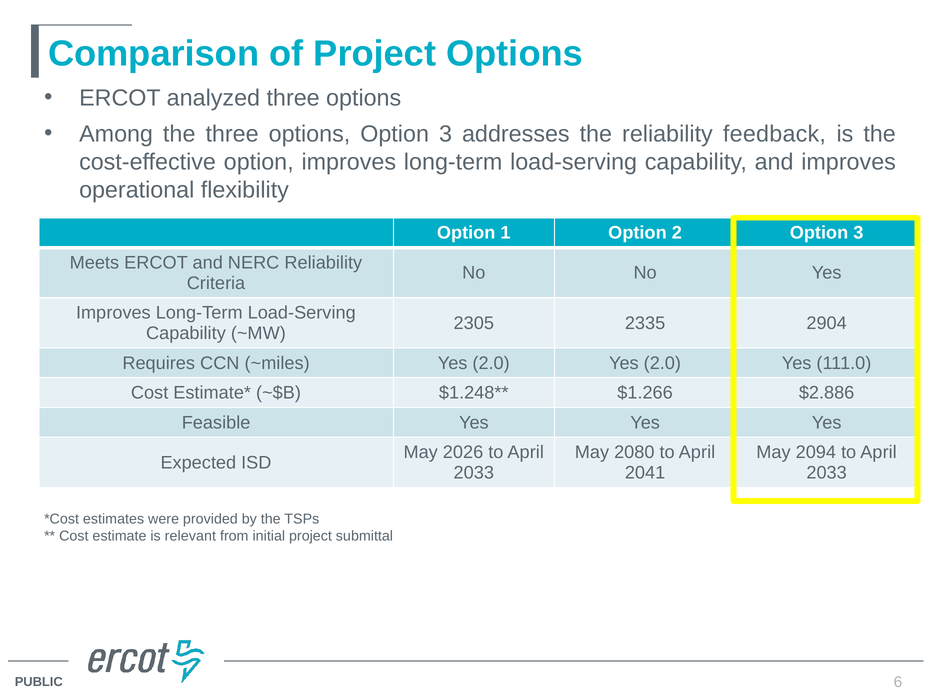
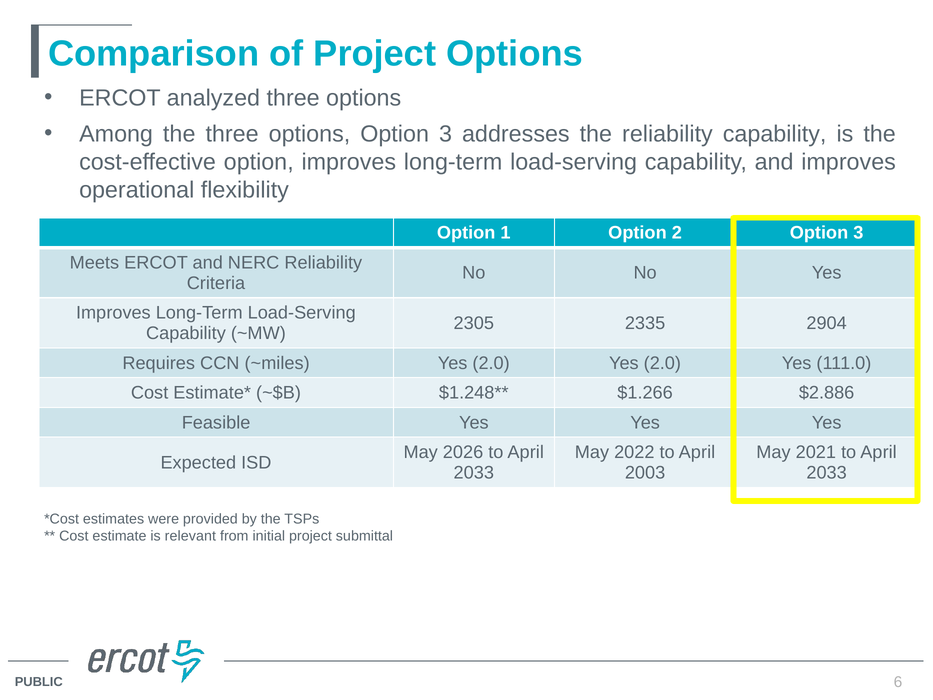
reliability feedback: feedback -> capability (775, 134)
2080: 2080 -> 2022 (634, 452)
2094: 2094 -> 2021 (816, 452)
2041: 2041 -> 2003 (645, 473)
